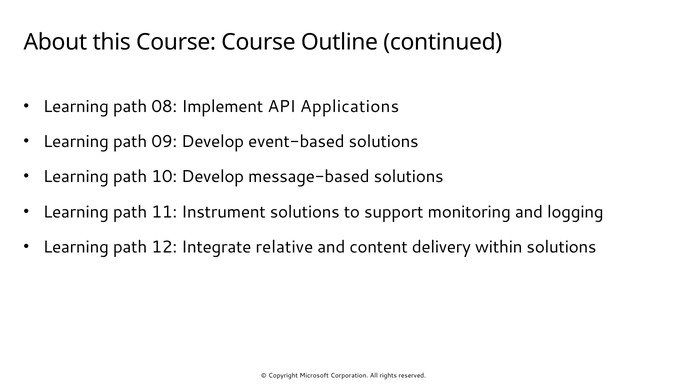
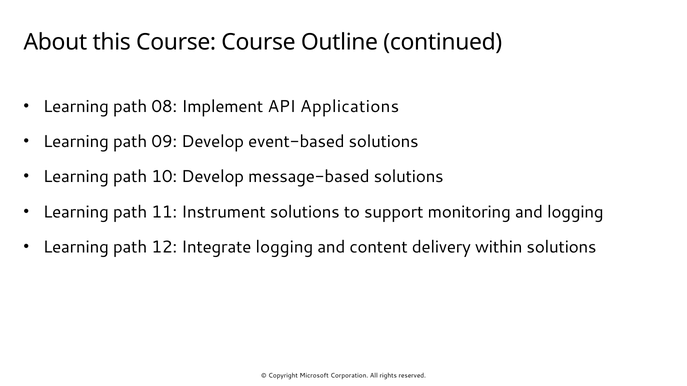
Integrate relative: relative -> logging (284, 247)
